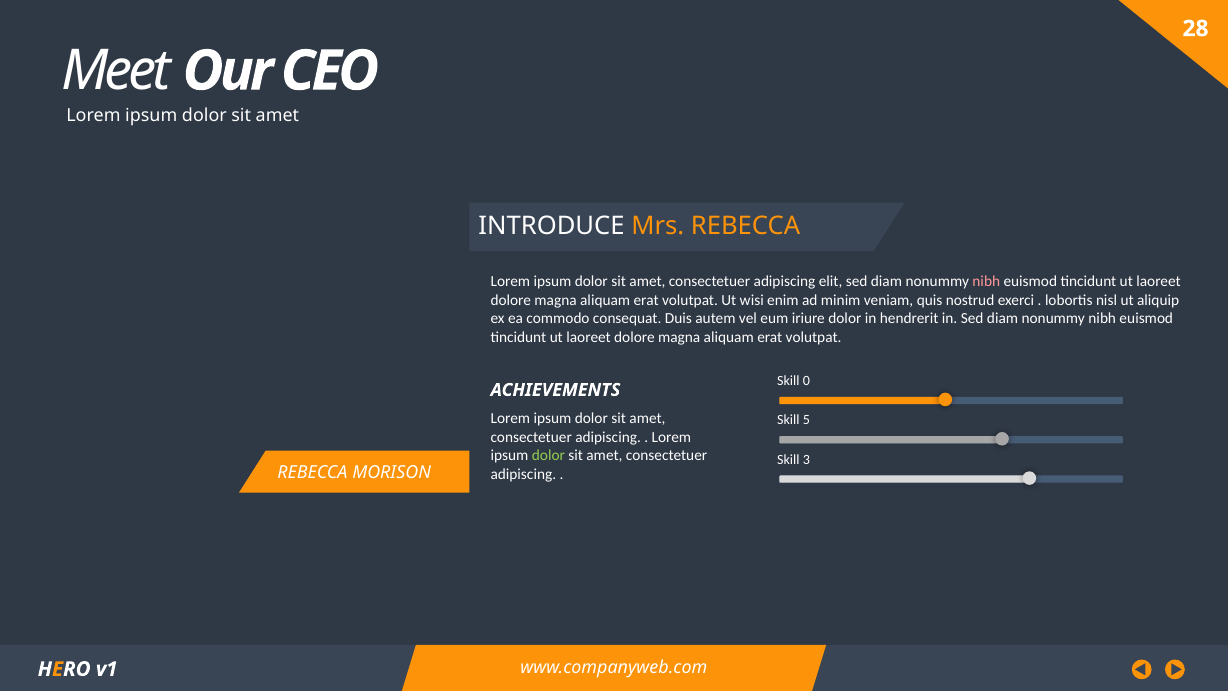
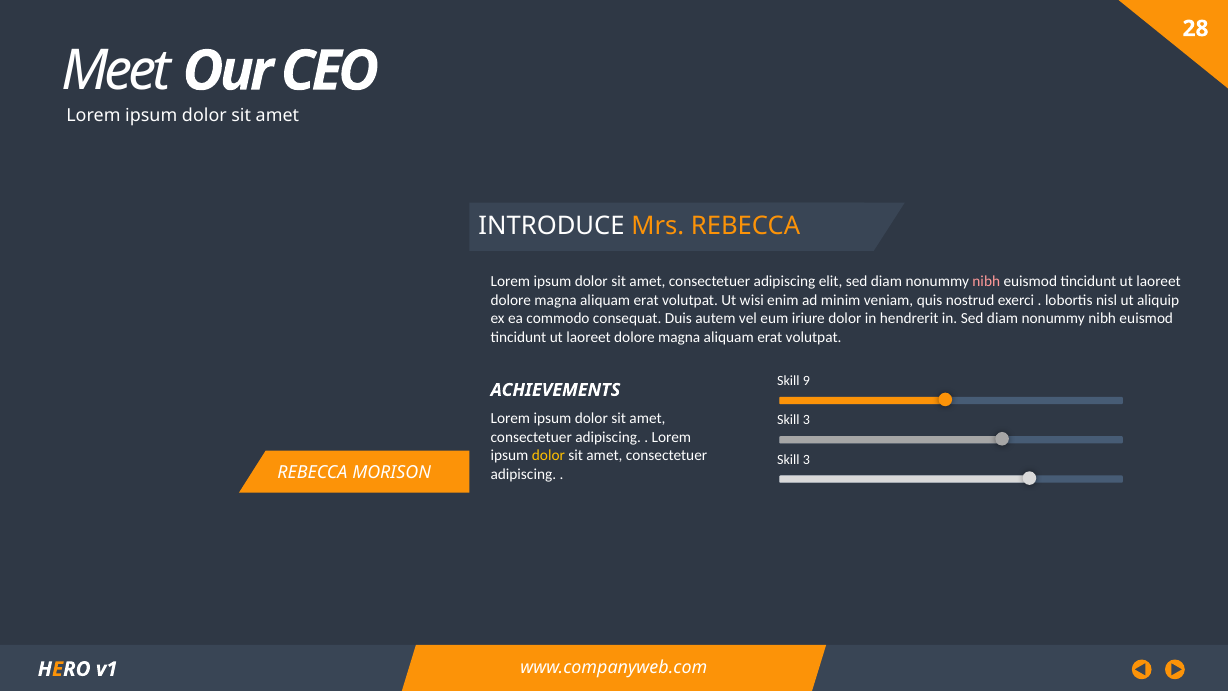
0: 0 -> 9 (806, 381)
5: 5 -> 3 (806, 420)
dolor colour: light green -> yellow (548, 456)
